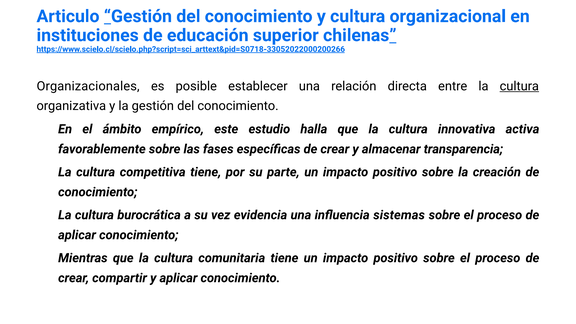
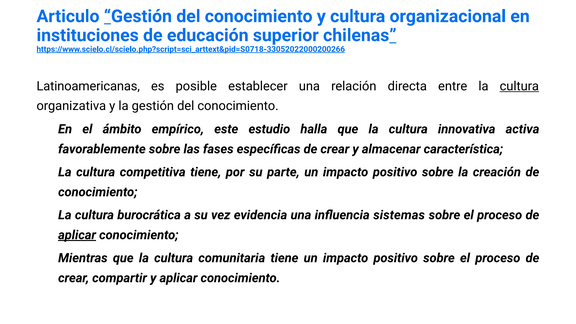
Organizacionales: Organizacionales -> Latinoamericanas (88, 86)
transparencia: transparencia -> característica (463, 149)
aplicar underline: none -> present (77, 235)
